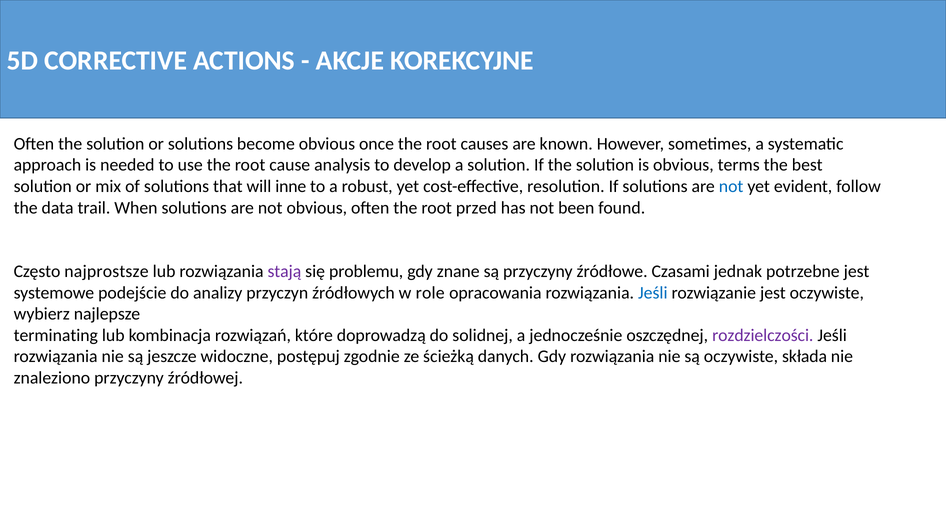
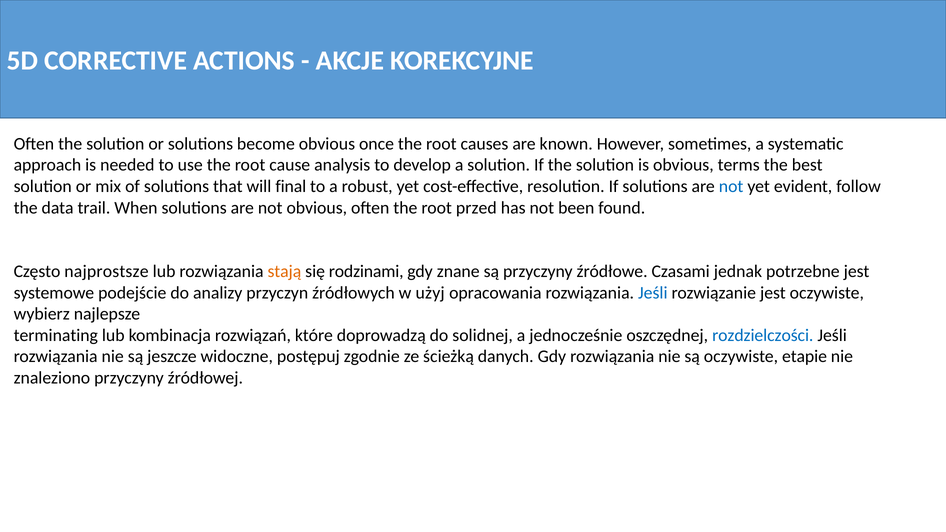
inne: inne -> final (291, 186)
stają colour: purple -> orange (284, 272)
problemu: problemu -> rodzinami (366, 272)
role: role -> użyj (430, 293)
rozdzielczości colour: purple -> blue (763, 335)
składa: składa -> etapie (805, 357)
